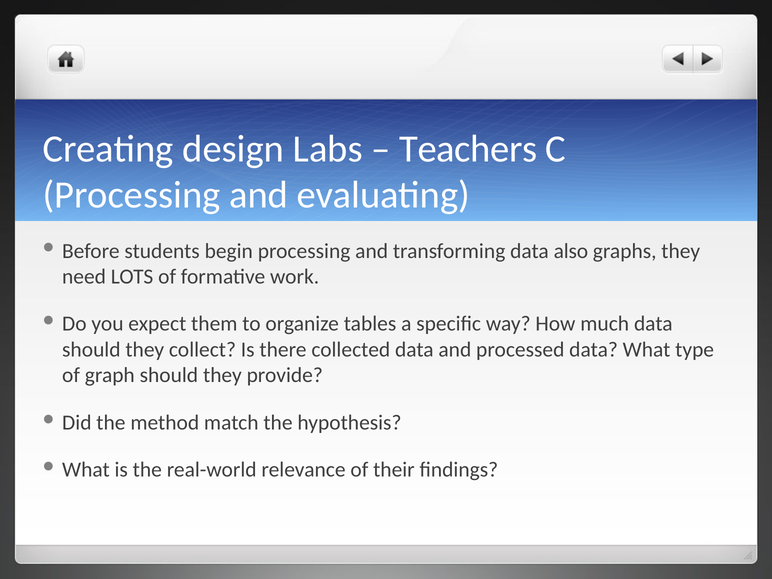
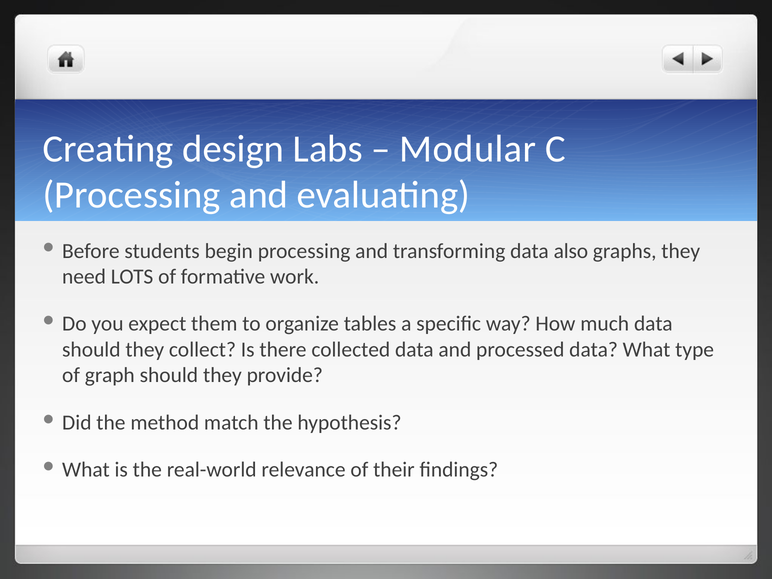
Teachers: Teachers -> Modular (468, 149)
